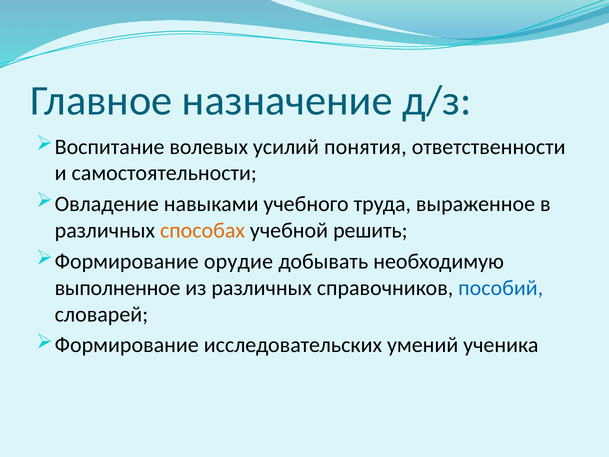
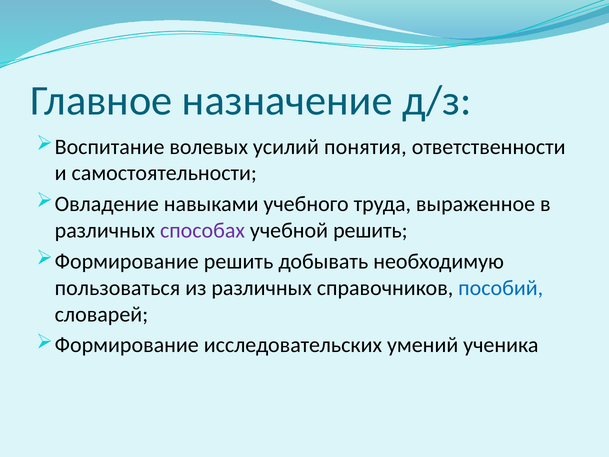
способах colour: orange -> purple (202, 230)
Формирование орудие: орудие -> решить (239, 261)
выполненное: выполненное -> пользоваться (117, 288)
